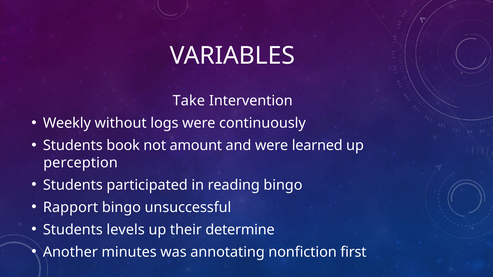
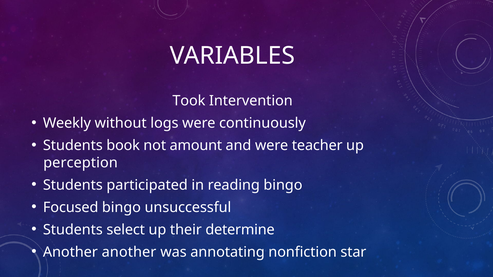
Take: Take -> Took (189, 101)
learned: learned -> teacher (317, 146)
Rapport: Rapport -> Focused (71, 208)
levels: levels -> select (126, 230)
Another minutes: minutes -> another (129, 252)
first: first -> star (353, 252)
